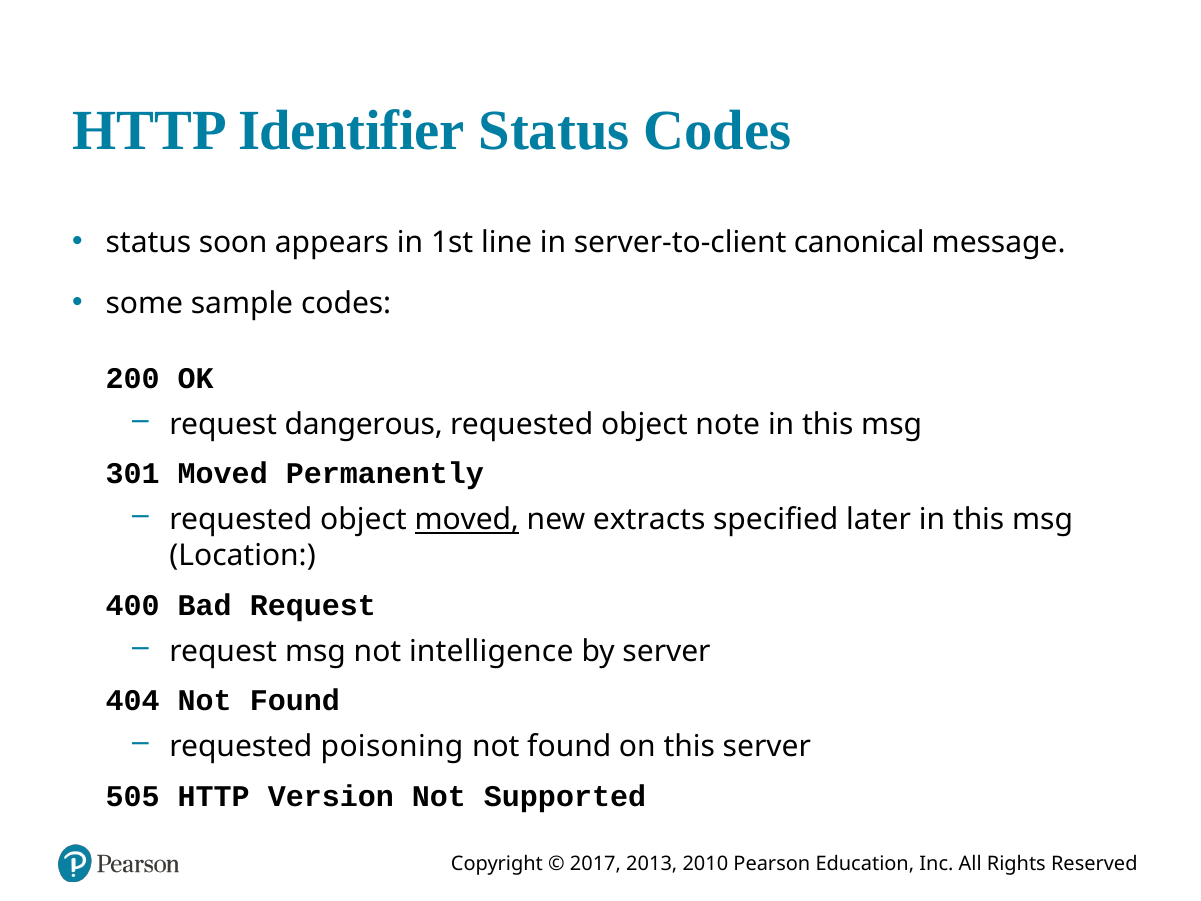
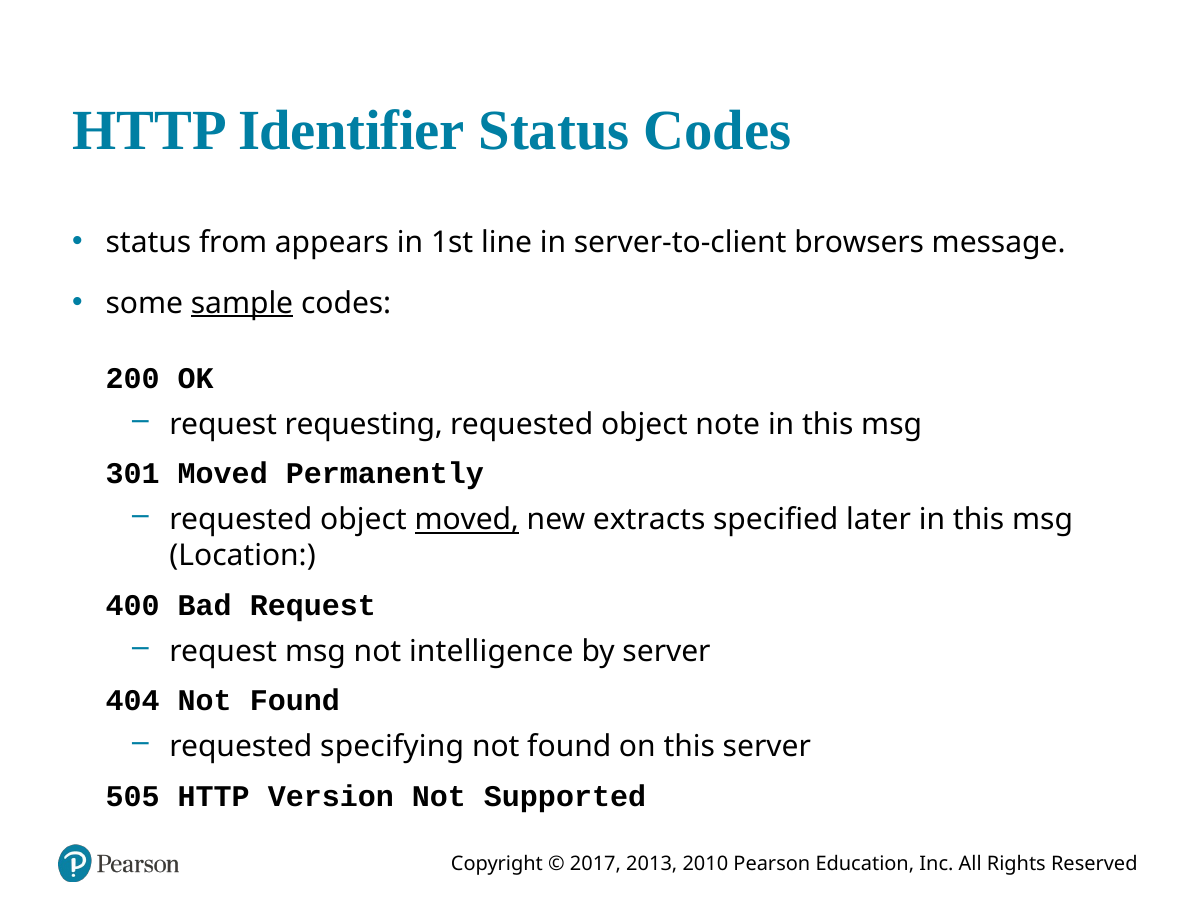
soon: soon -> from (233, 242)
canonical: canonical -> browsers (859, 242)
sample underline: none -> present (242, 303)
dangerous: dangerous -> requesting (364, 424)
poisoning: poisoning -> specifying (392, 747)
